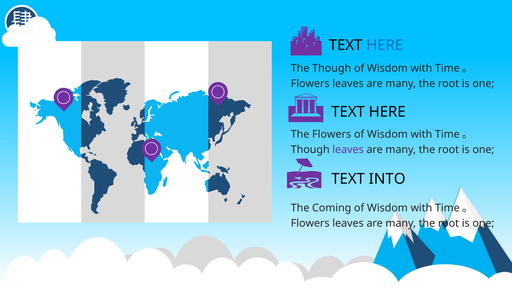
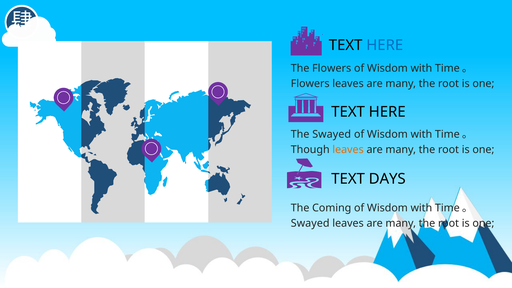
The Though: Though -> Flowers (332, 68)
The Flowers: Flowers -> Swayed (332, 134)
leaves colour: purple -> orange (348, 150)
INTO: INTO -> DAYS (387, 179)
Flowers: Flowers -> Swayed (310, 223)
